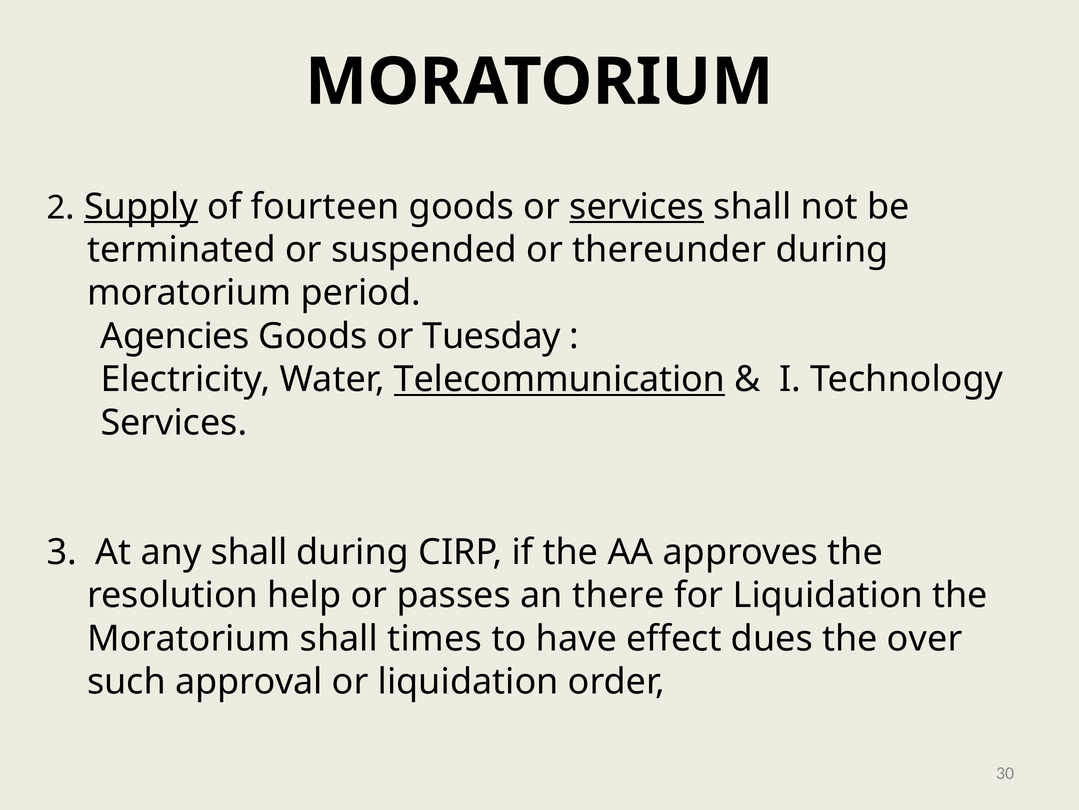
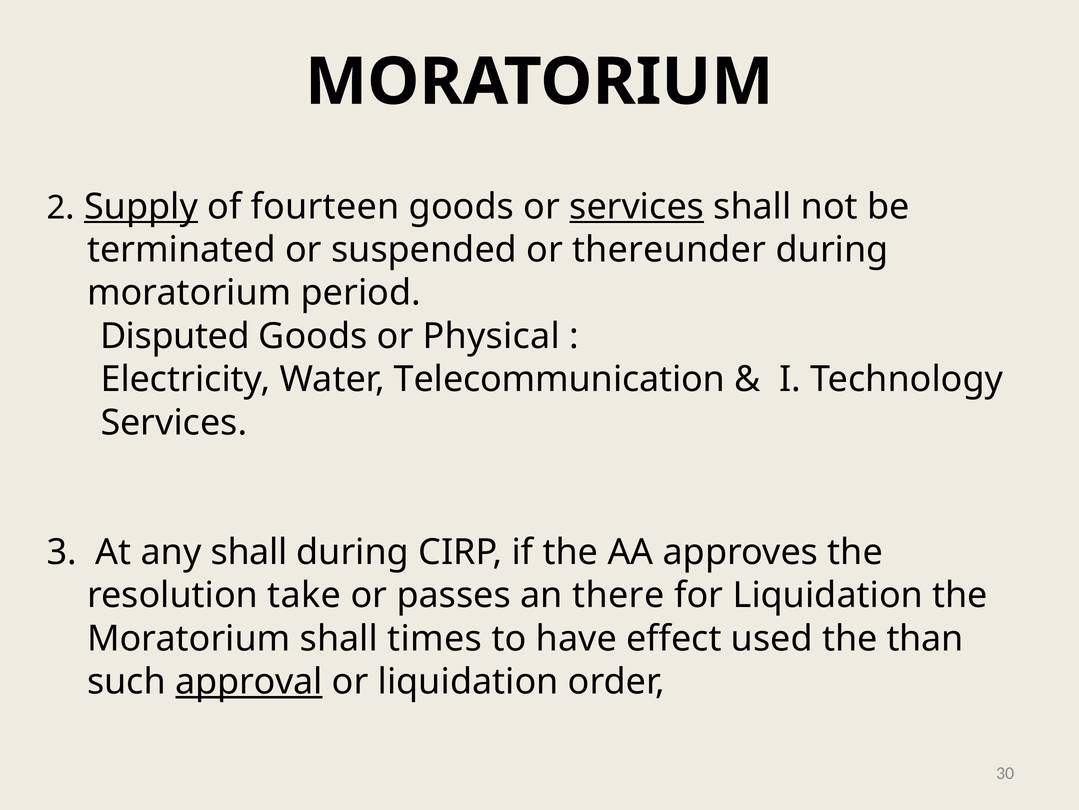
Agencies: Agencies -> Disputed (175, 336)
Tuesday: Tuesday -> Physical (491, 336)
Telecommunication underline: present -> none (560, 379)
help: help -> take (304, 595)
dues: dues -> used (772, 638)
over: over -> than (925, 638)
approval underline: none -> present (249, 681)
